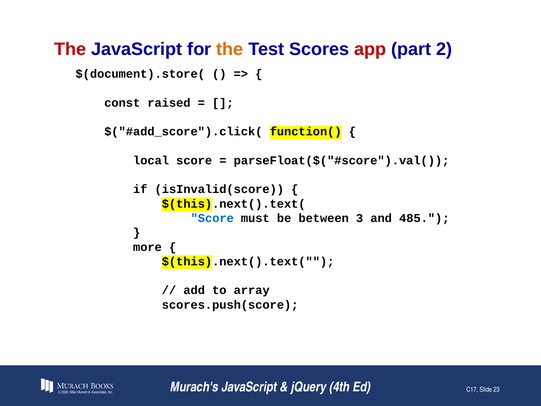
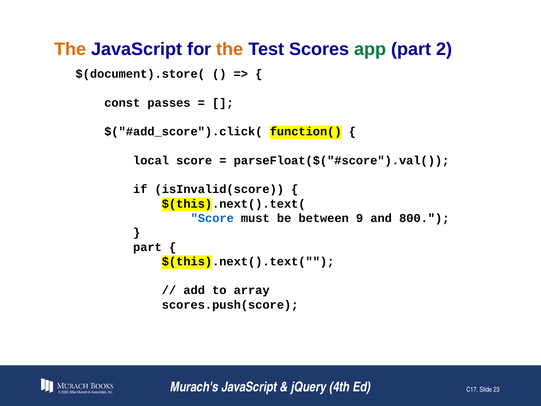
The colour: red -> orange (70, 49)
app colour: red -> green (370, 49)
raised: raised -> passes (169, 103)
3: 3 -> 9 (360, 218)
485: 485 -> 800 (424, 218)
more: more -> part (147, 247)
